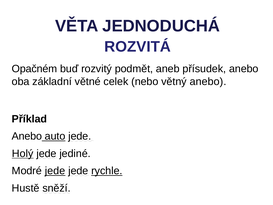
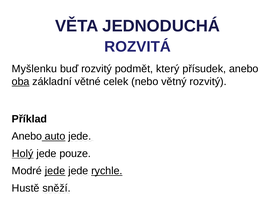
Opačném: Opačném -> Myšlenku (34, 69)
aneb: aneb -> který (168, 69)
oba underline: none -> present (21, 81)
větný anebo: anebo -> rozvitý (208, 81)
jediné: jediné -> pouze (75, 153)
